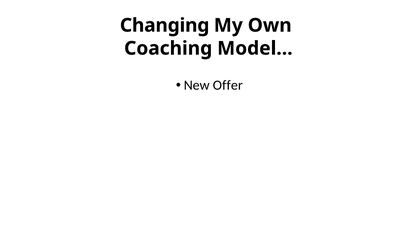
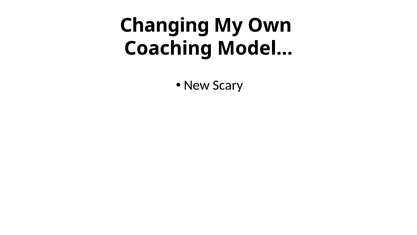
Offer: Offer -> Scary (228, 85)
